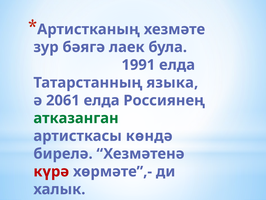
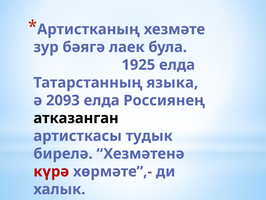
1991: 1991 -> 1925 (138, 65)
2061: 2061 -> 2093 (63, 100)
атказанган colour: green -> black (76, 118)
көндә: көндә -> тудык (149, 136)
